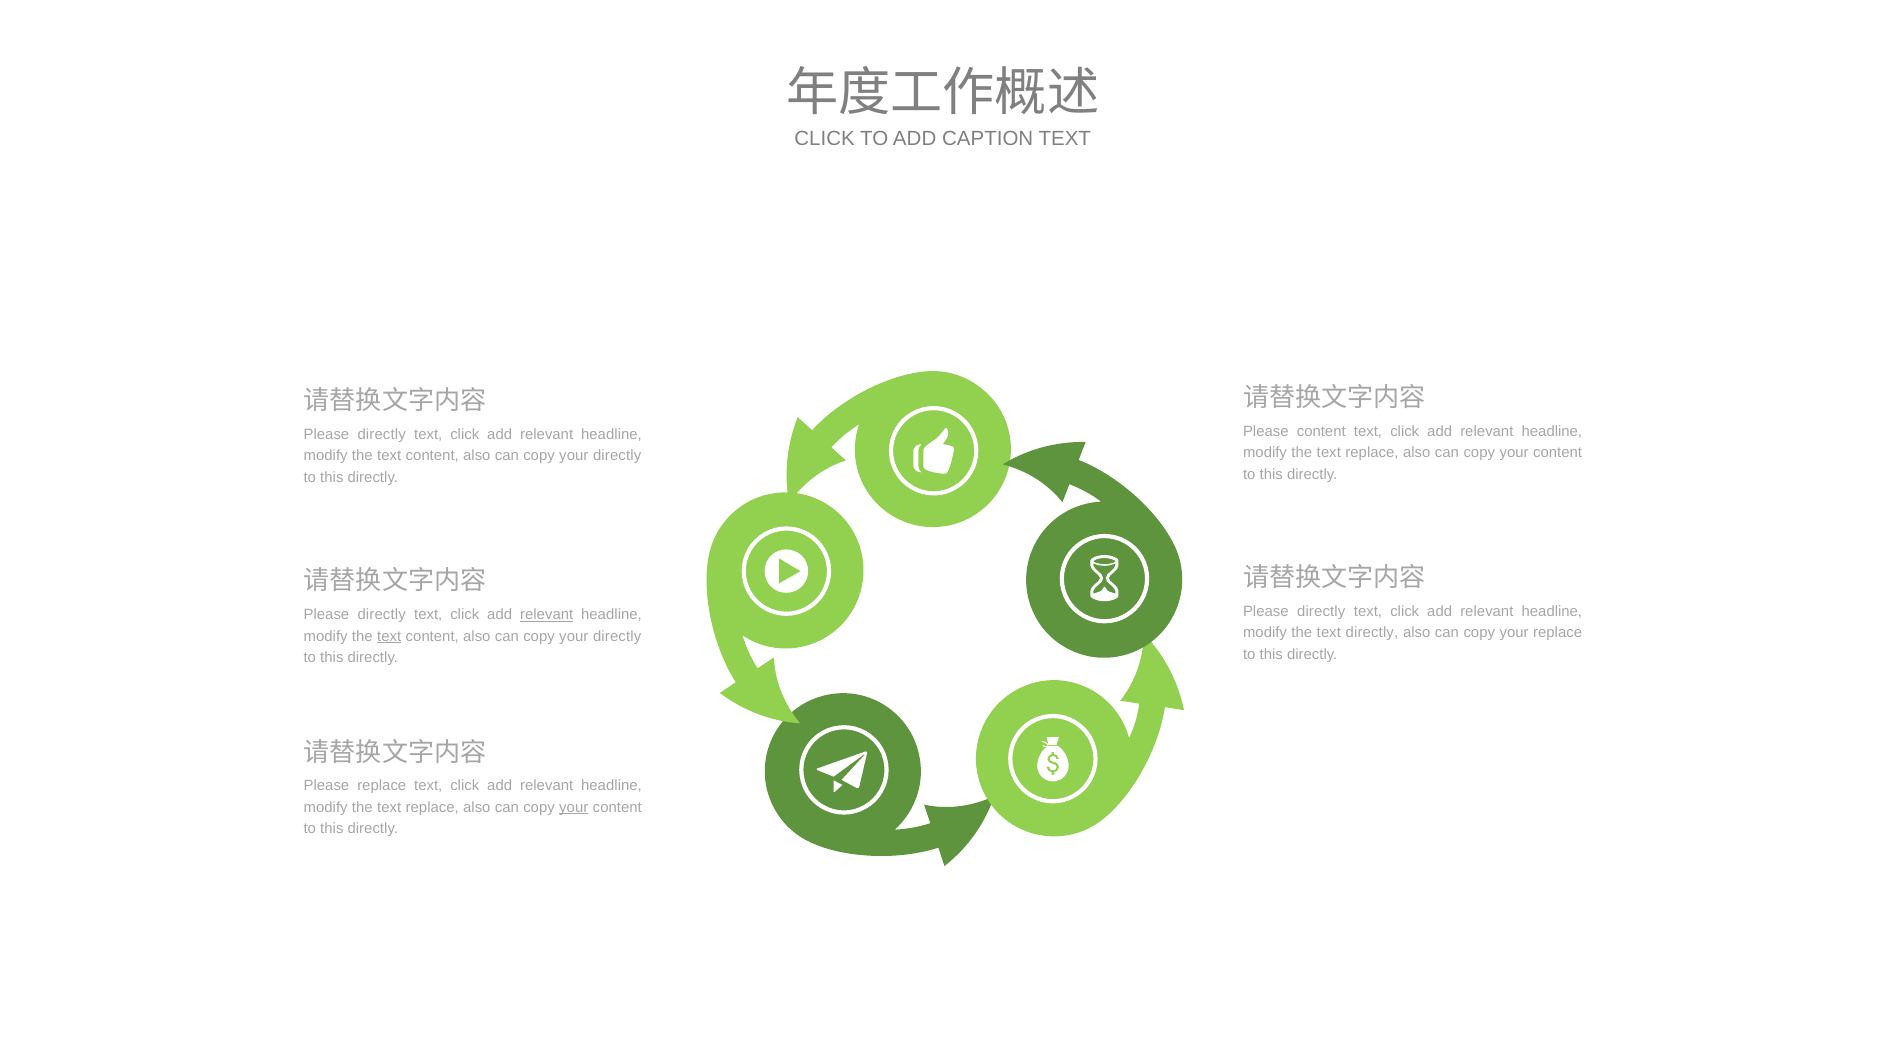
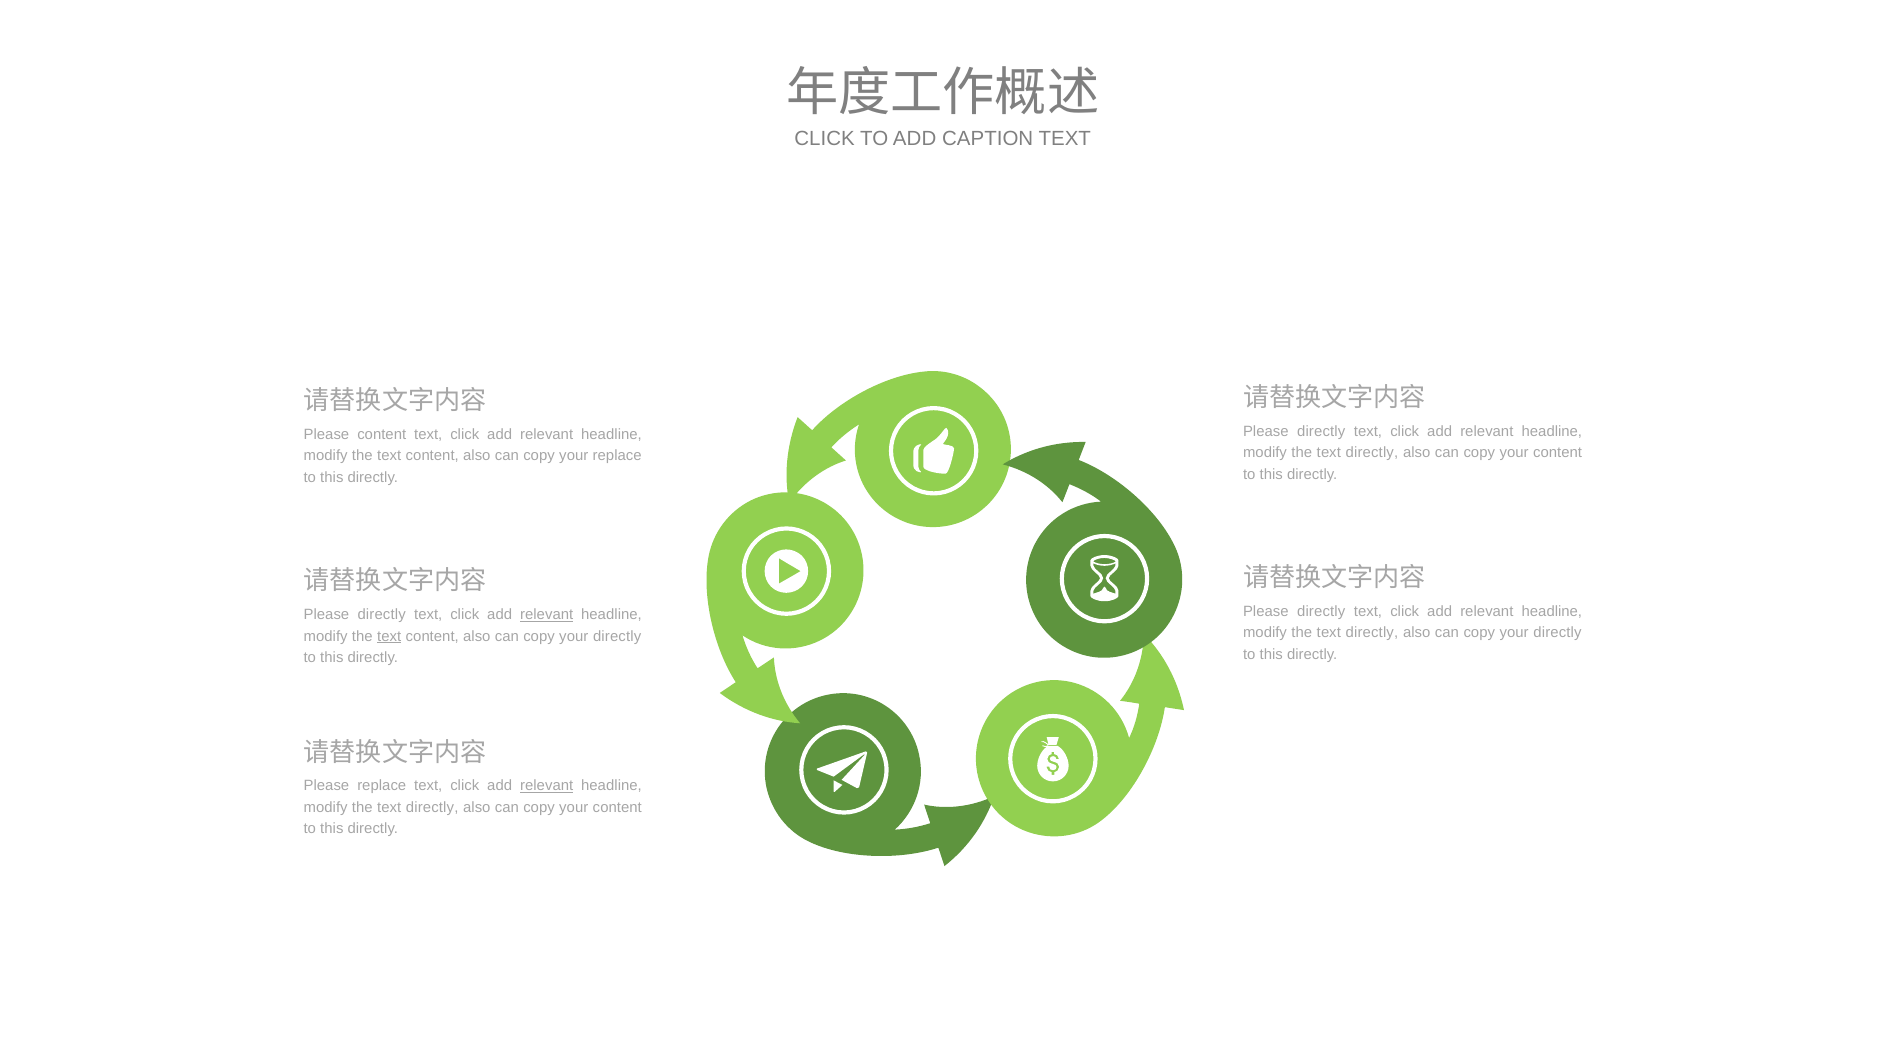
content: content -> directly (1321, 432)
directly: directly -> content (382, 434)
replace: replace -> directly (1372, 453)
directly: directly -> replace (617, 456)
replace: replace -> directly (1558, 633)
relevant underline: none -> present (547, 786)
replace: replace -> directly (432, 807)
your underline: present -> none (574, 807)
